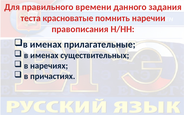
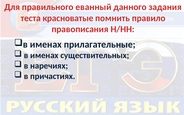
времени: времени -> еванный (93, 7)
наречии: наречии -> правило (149, 18)
